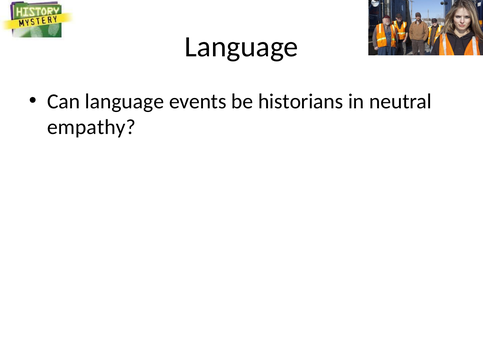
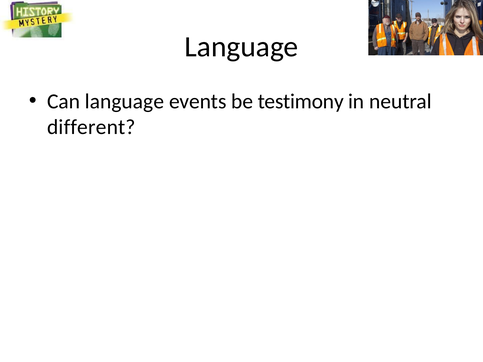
historians: historians -> testimony (301, 101)
empathy: empathy -> different (91, 127)
